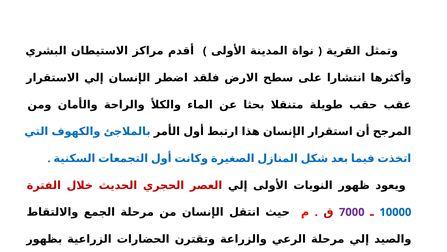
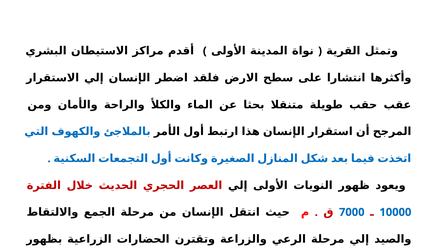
7000 colour: purple -> blue (352, 212)
